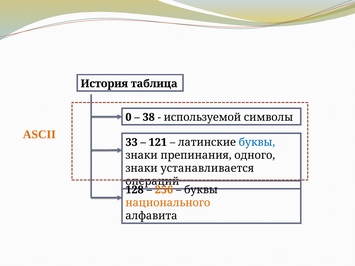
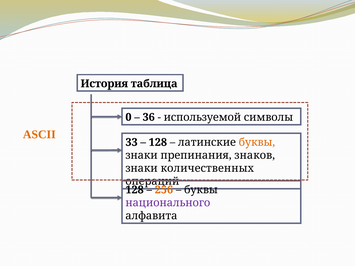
38: 38 -> 36 (149, 117)
121: 121 -> 128 (158, 142)
буквы colour: blue -> orange (257, 142)
одного: одного -> знаков (255, 155)
устанавливается: устанавливается -> количественных (207, 168)
национального colour: orange -> purple (168, 203)
